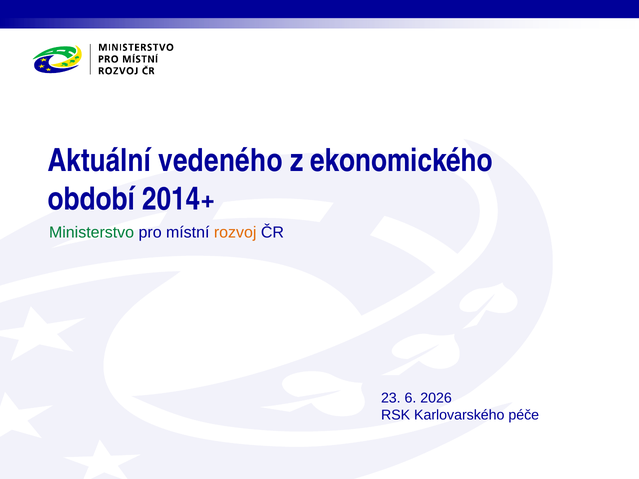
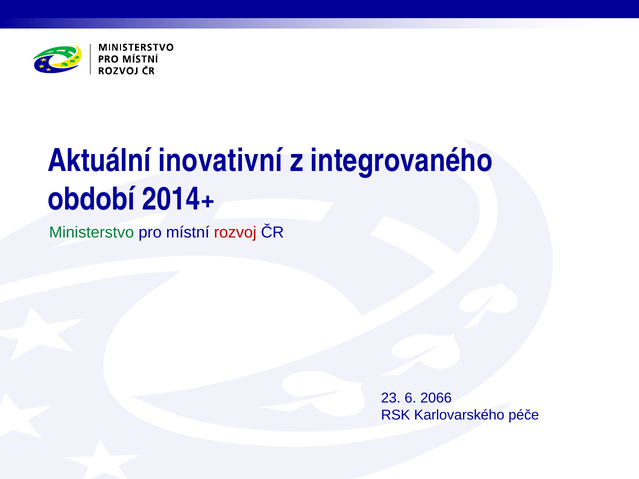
vedeného: vedeného -> inovativní (220, 161)
ekonomického: ekonomického -> integrovaného (402, 161)
rozvoj colour: orange -> red (235, 232)
2026: 2026 -> 2066 (436, 398)
